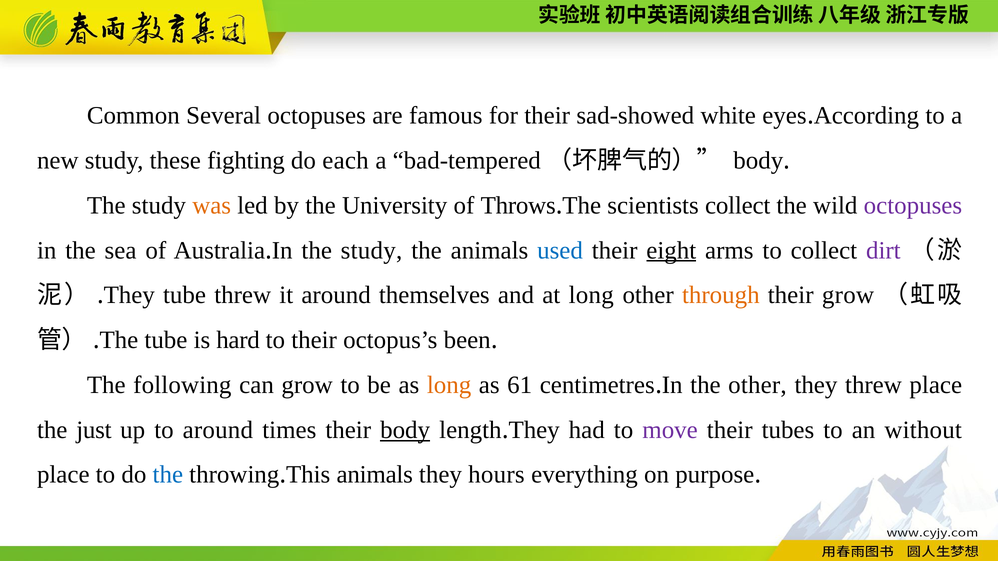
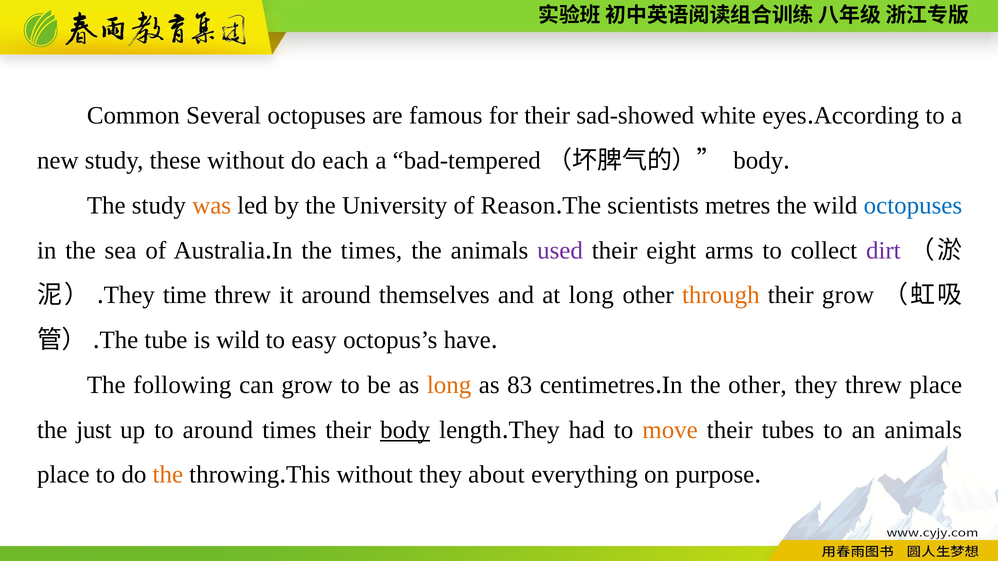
these fighting: fighting -> without (246, 161)
Throws: Throws -> Reason (518, 206)
scientists collect: collect -> metres (738, 206)
octopuses colour: purple -> blue (913, 206)
In the study: study -> times (371, 250)
used colour: blue -> purple (560, 250)
eight underline: present -> none (671, 250)
They tube: tube -> time (185, 295)
is hard: hard -> wild (238, 340)
to their: their -> easy (314, 340)
been: been -> have (467, 340)
61: 61 -> 83 (520, 385)
move colour: purple -> orange (670, 430)
an without: without -> animals (923, 430)
the colour: blue -> orange (168, 475)
animals: animals -> without (375, 475)
hours: hours -> about (496, 475)
